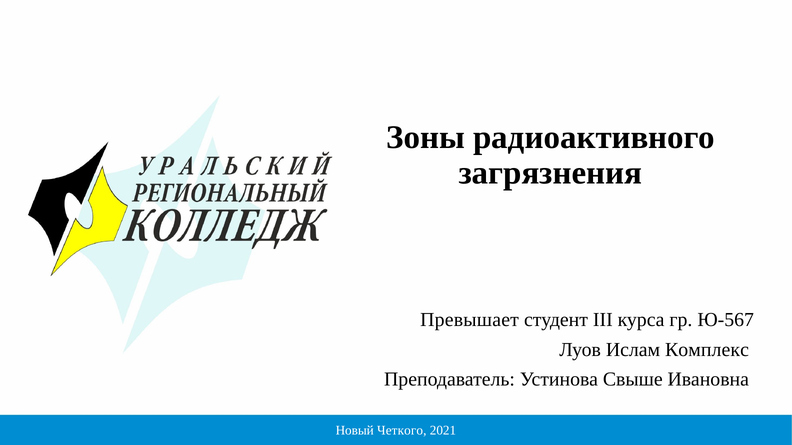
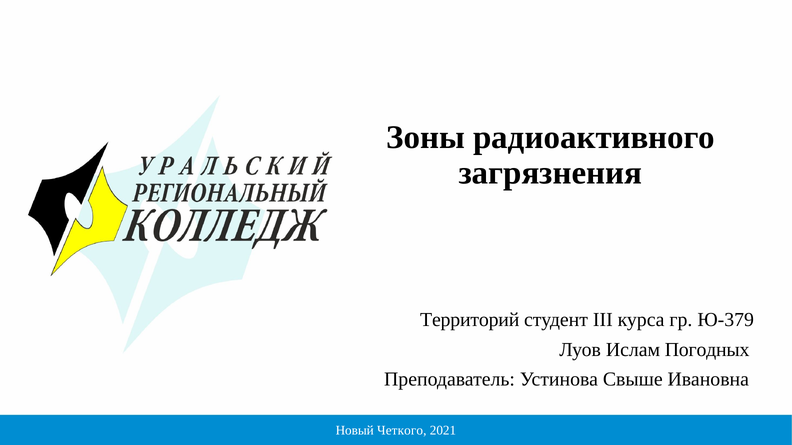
Превышает: Превышает -> Территорий (470, 320)
Ю-567: Ю-567 -> Ю-379 (726, 320)
Комплекс: Комплекс -> Погодных (707, 350)
